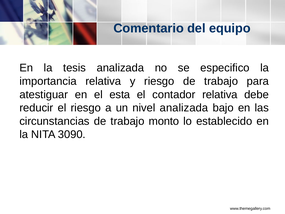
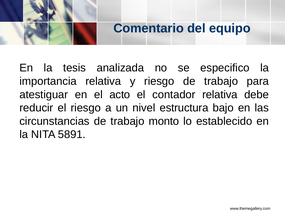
esta: esta -> acto (120, 94)
nivel analizada: analizada -> estructura (184, 108)
3090: 3090 -> 5891 (72, 134)
